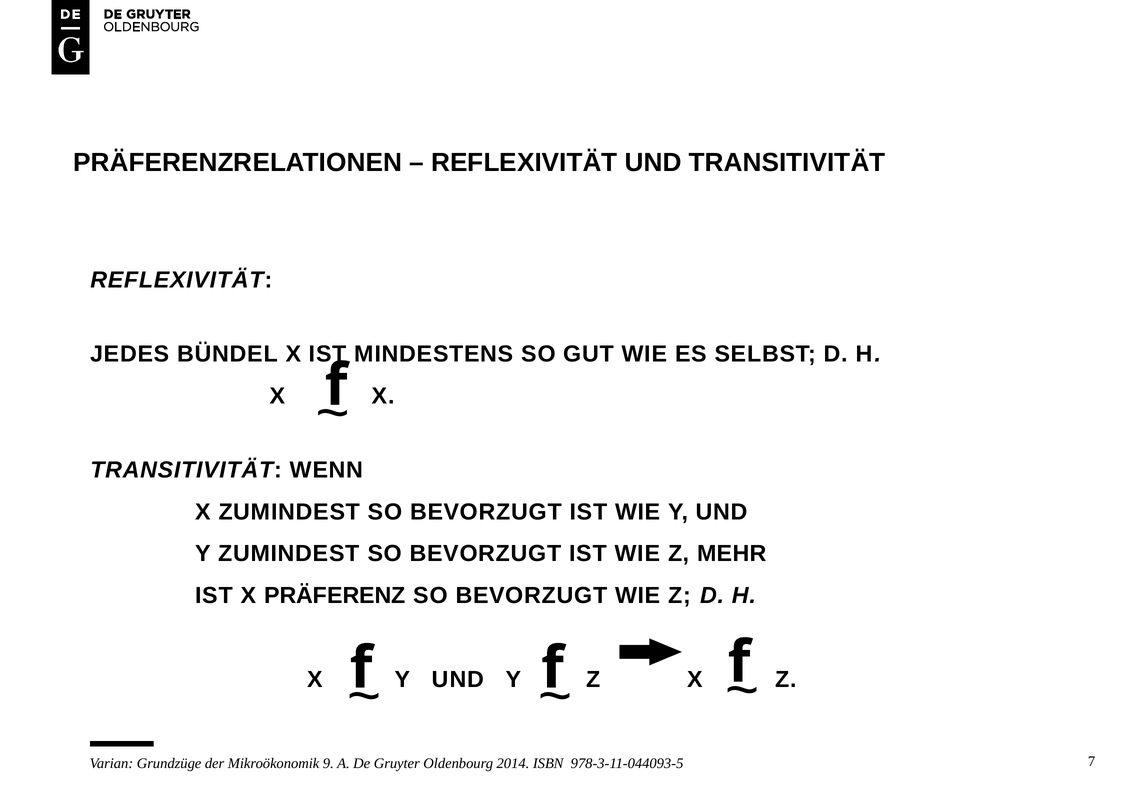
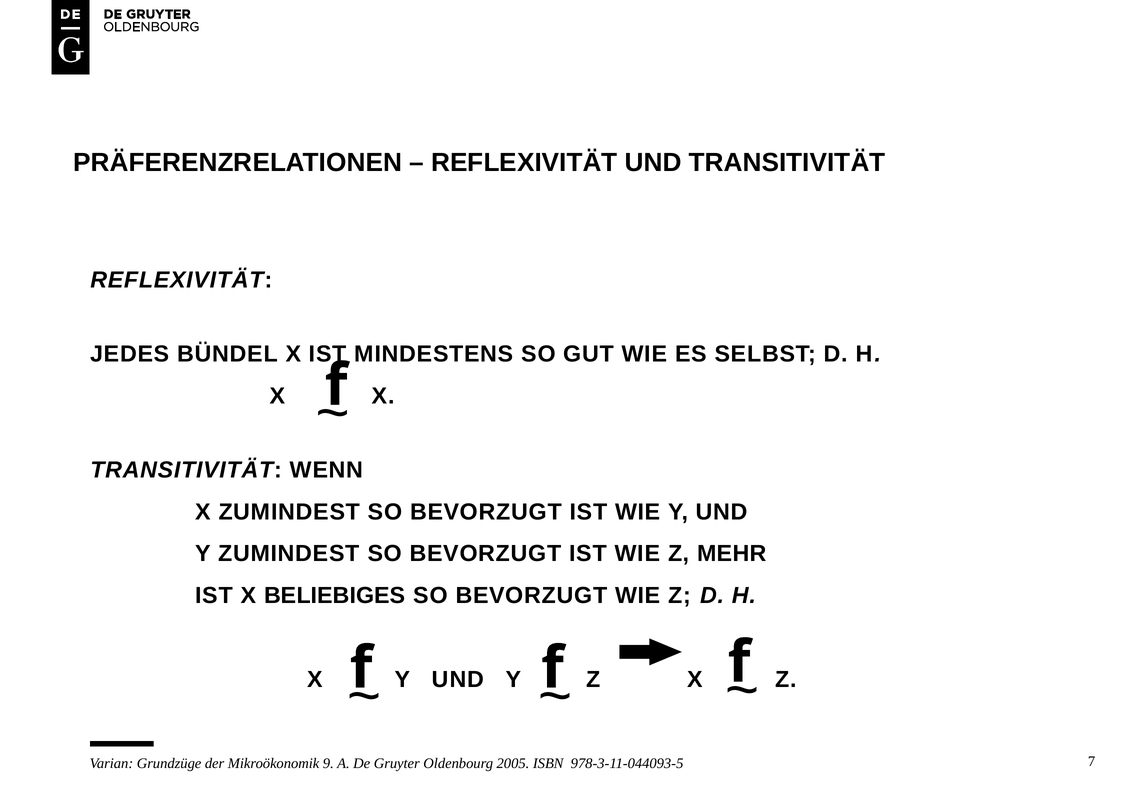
PRÄFERENZ: PRÄFERENZ -> BELIEBIGES (335, 596)
2014: 2014 -> 2005 (513, 764)
